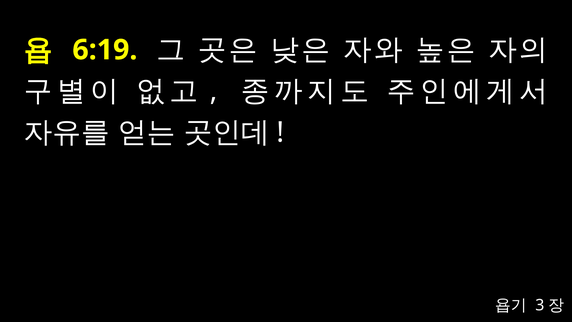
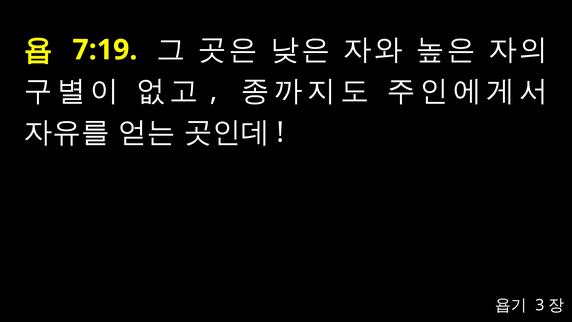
6:19: 6:19 -> 7:19 (105, 50)
